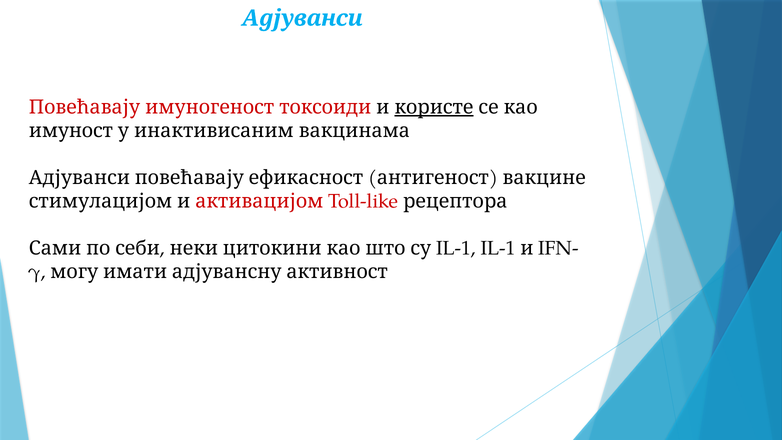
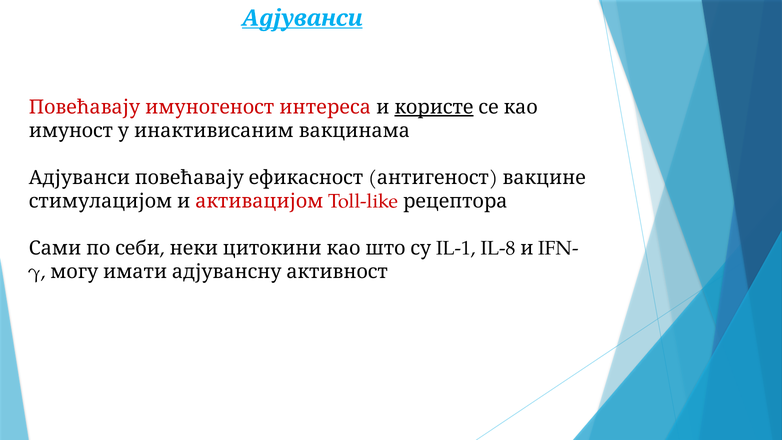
Адјуванси underline: none -> present (302, 18)
токсоиди: токсоиди -> интереса (325, 107)
IL-1 IL-1: IL-1 -> IL-8 (498, 248)
